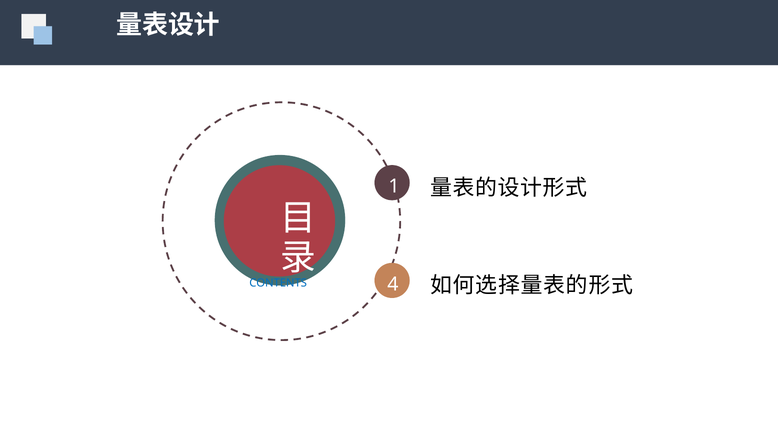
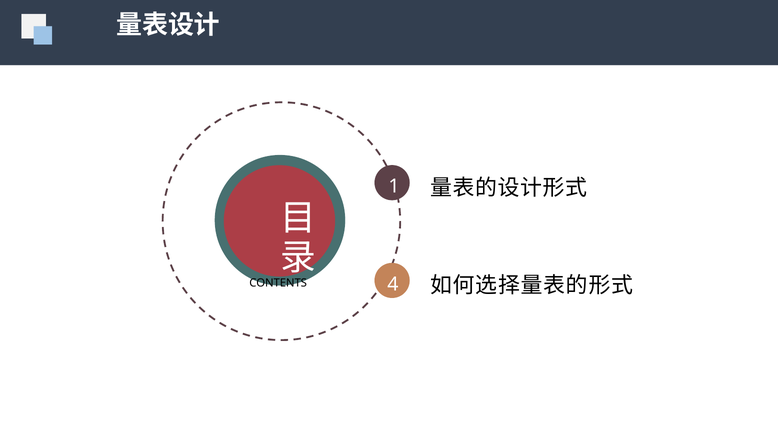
CONTENTS colour: blue -> black (278, 283)
